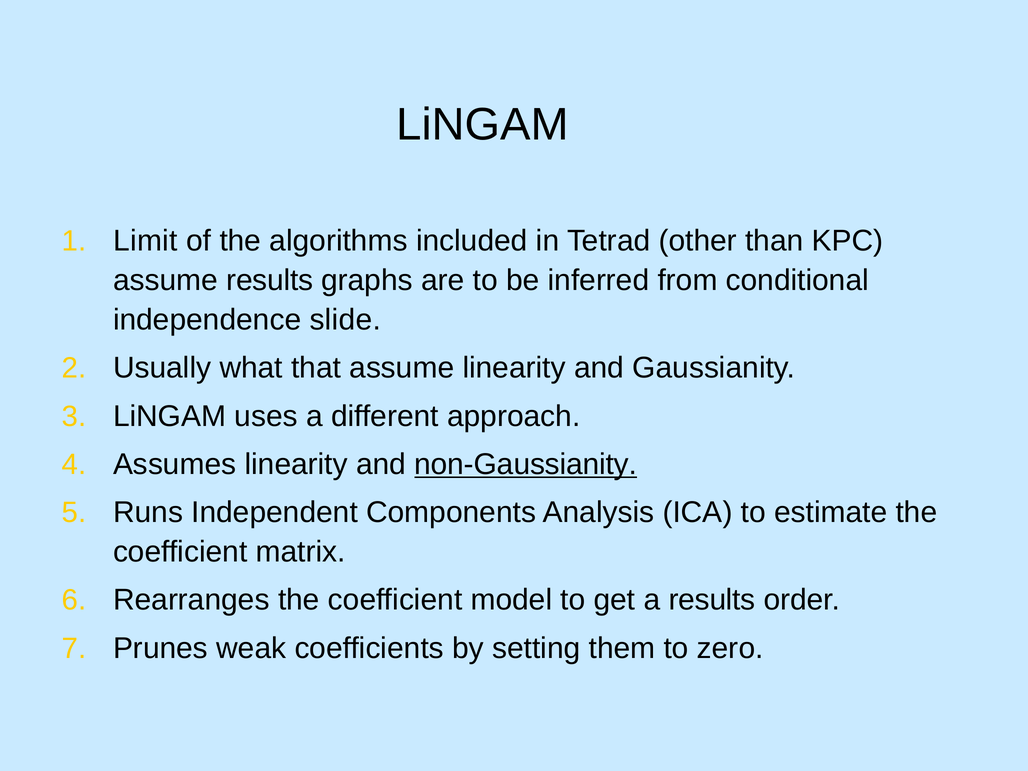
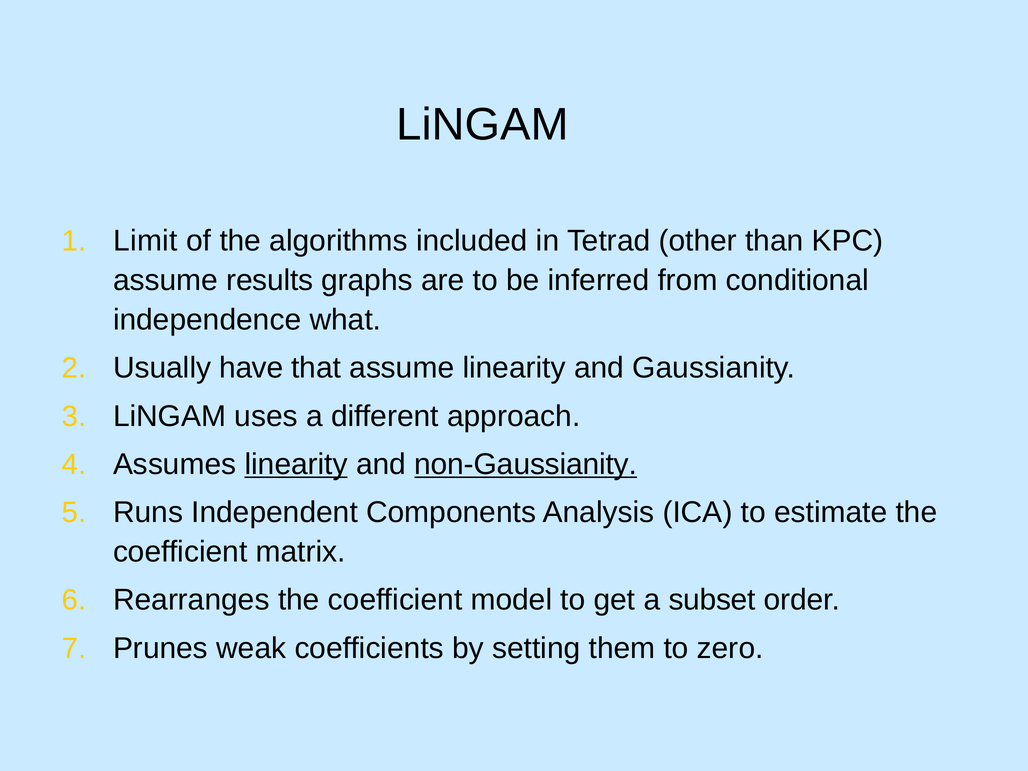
slide: slide -> what (345, 320)
what: what -> have (251, 368)
linearity underline: none -> present (296, 464)
a results: results -> subset (712, 600)
